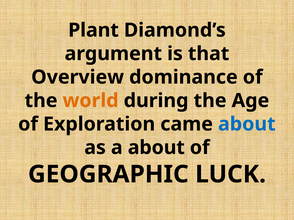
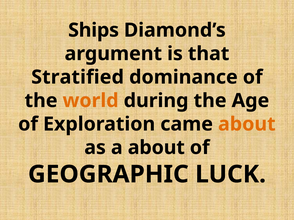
Plant: Plant -> Ships (94, 30)
Overview: Overview -> Stratified (78, 77)
about colour: blue -> orange (247, 124)
